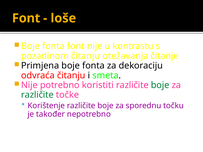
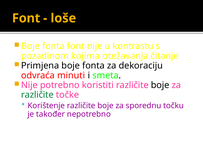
pozadinom čitanju: čitanju -> kojima (86, 56)
odvraća čitanju: čitanju -> minuti (71, 76)
boje colour: green -> black (160, 85)
